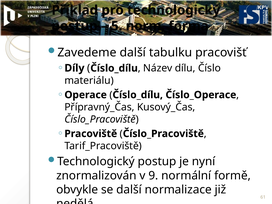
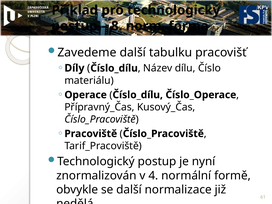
5: 5 -> 8 (117, 26)
9: 9 -> 4 (153, 176)
